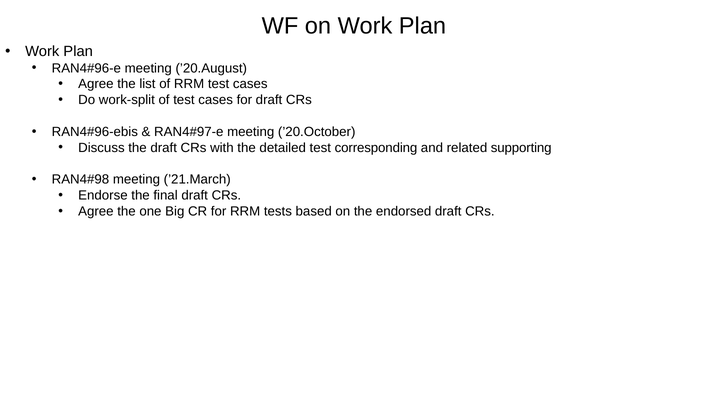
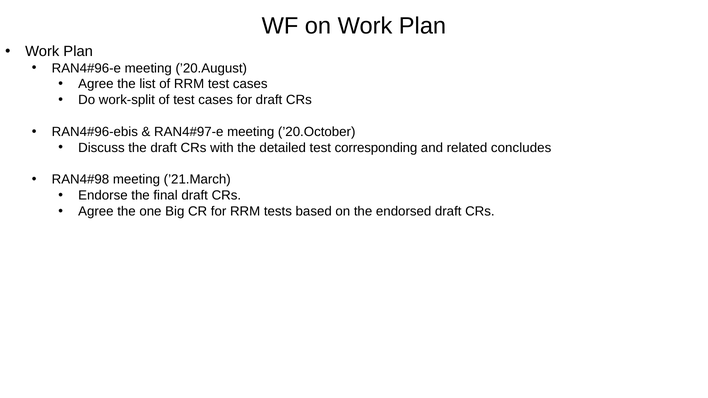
supporting: supporting -> concludes (521, 148)
